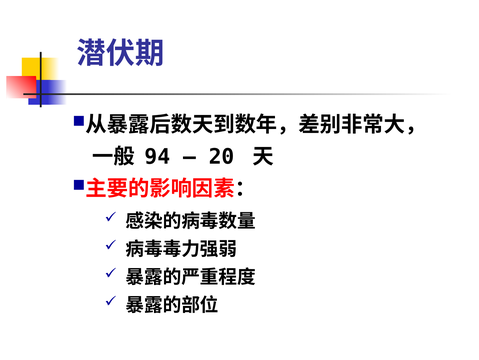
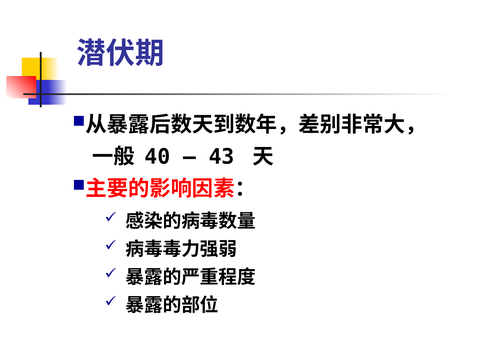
94: 94 -> 40 (157, 156)
20: 20 -> 43 (222, 156)
